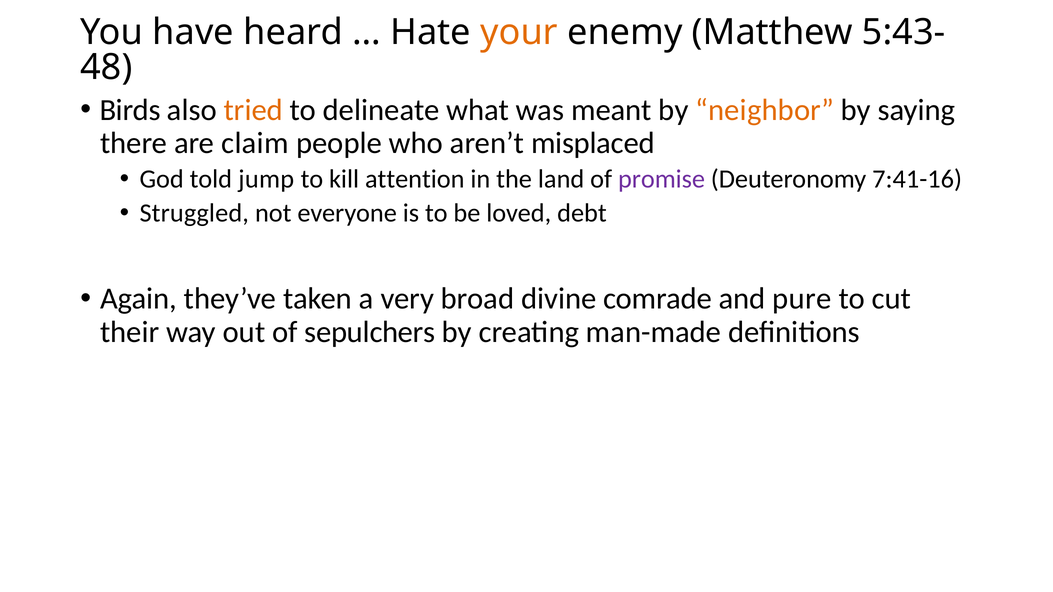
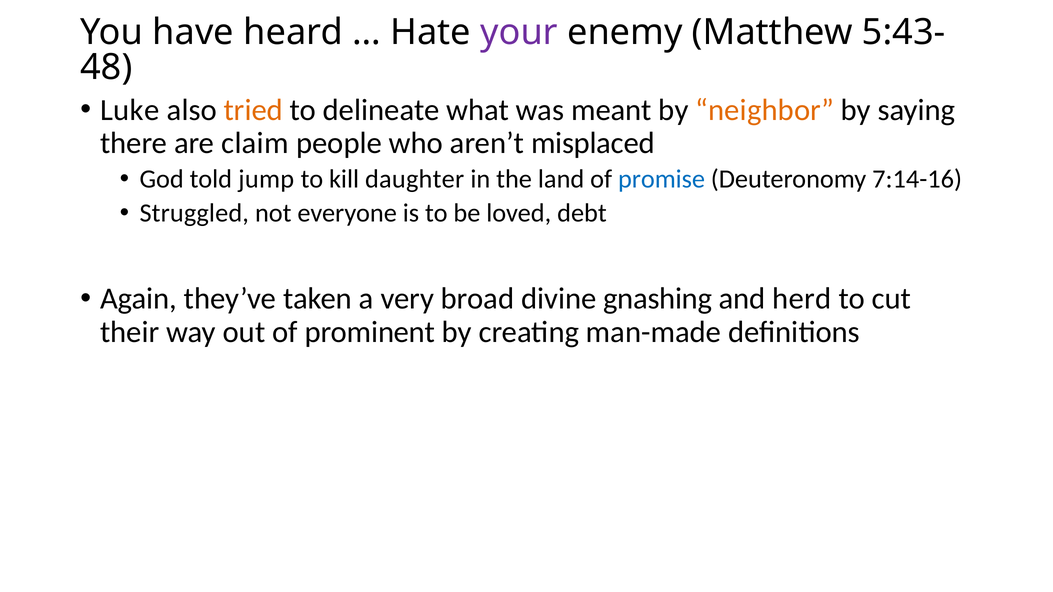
your colour: orange -> purple (519, 32)
Birds: Birds -> Luke (130, 110)
attention: attention -> daughter (415, 179)
promise colour: purple -> blue (662, 179)
7:41-16: 7:41-16 -> 7:14-16 (917, 179)
comrade: comrade -> gnashing (658, 299)
pure: pure -> herd (802, 299)
sepulchers: sepulchers -> prominent (370, 332)
